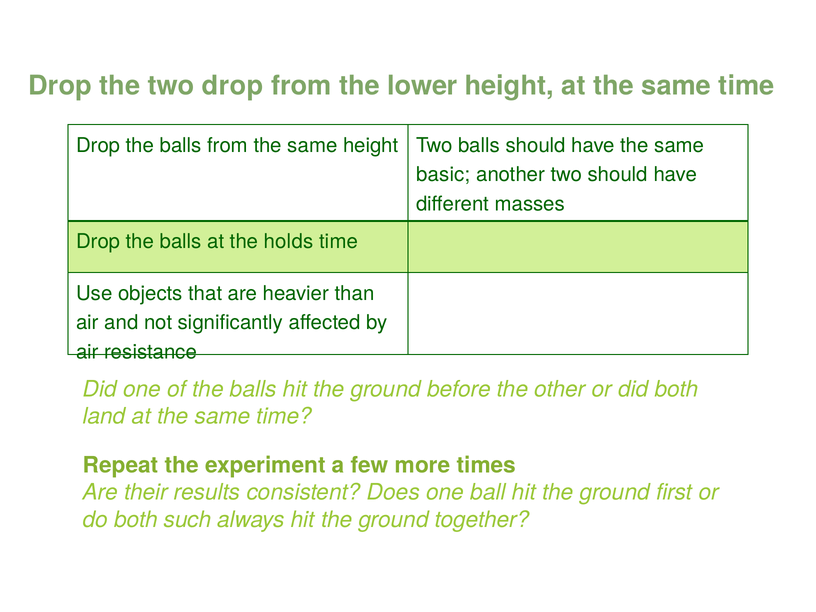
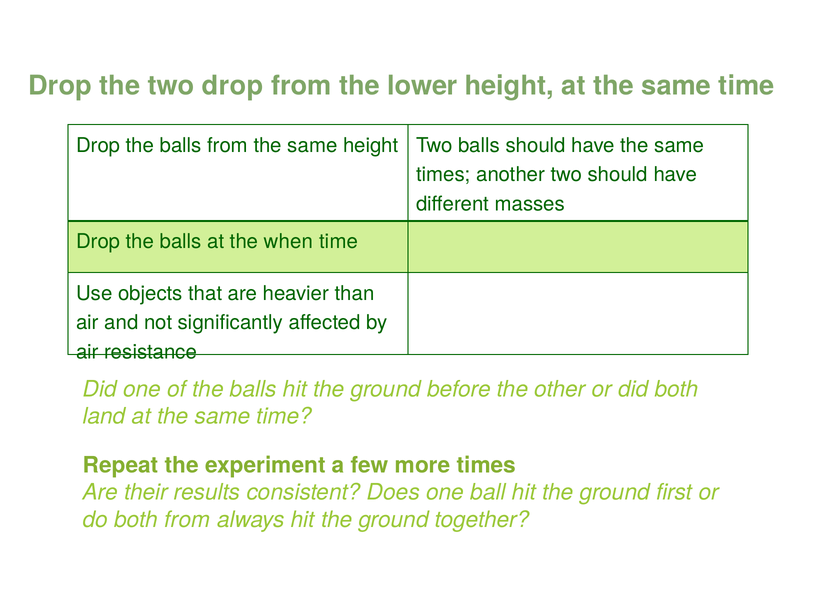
basic: basic -> times (443, 175)
holds: holds -> when (289, 242)
both such: such -> from (187, 520)
